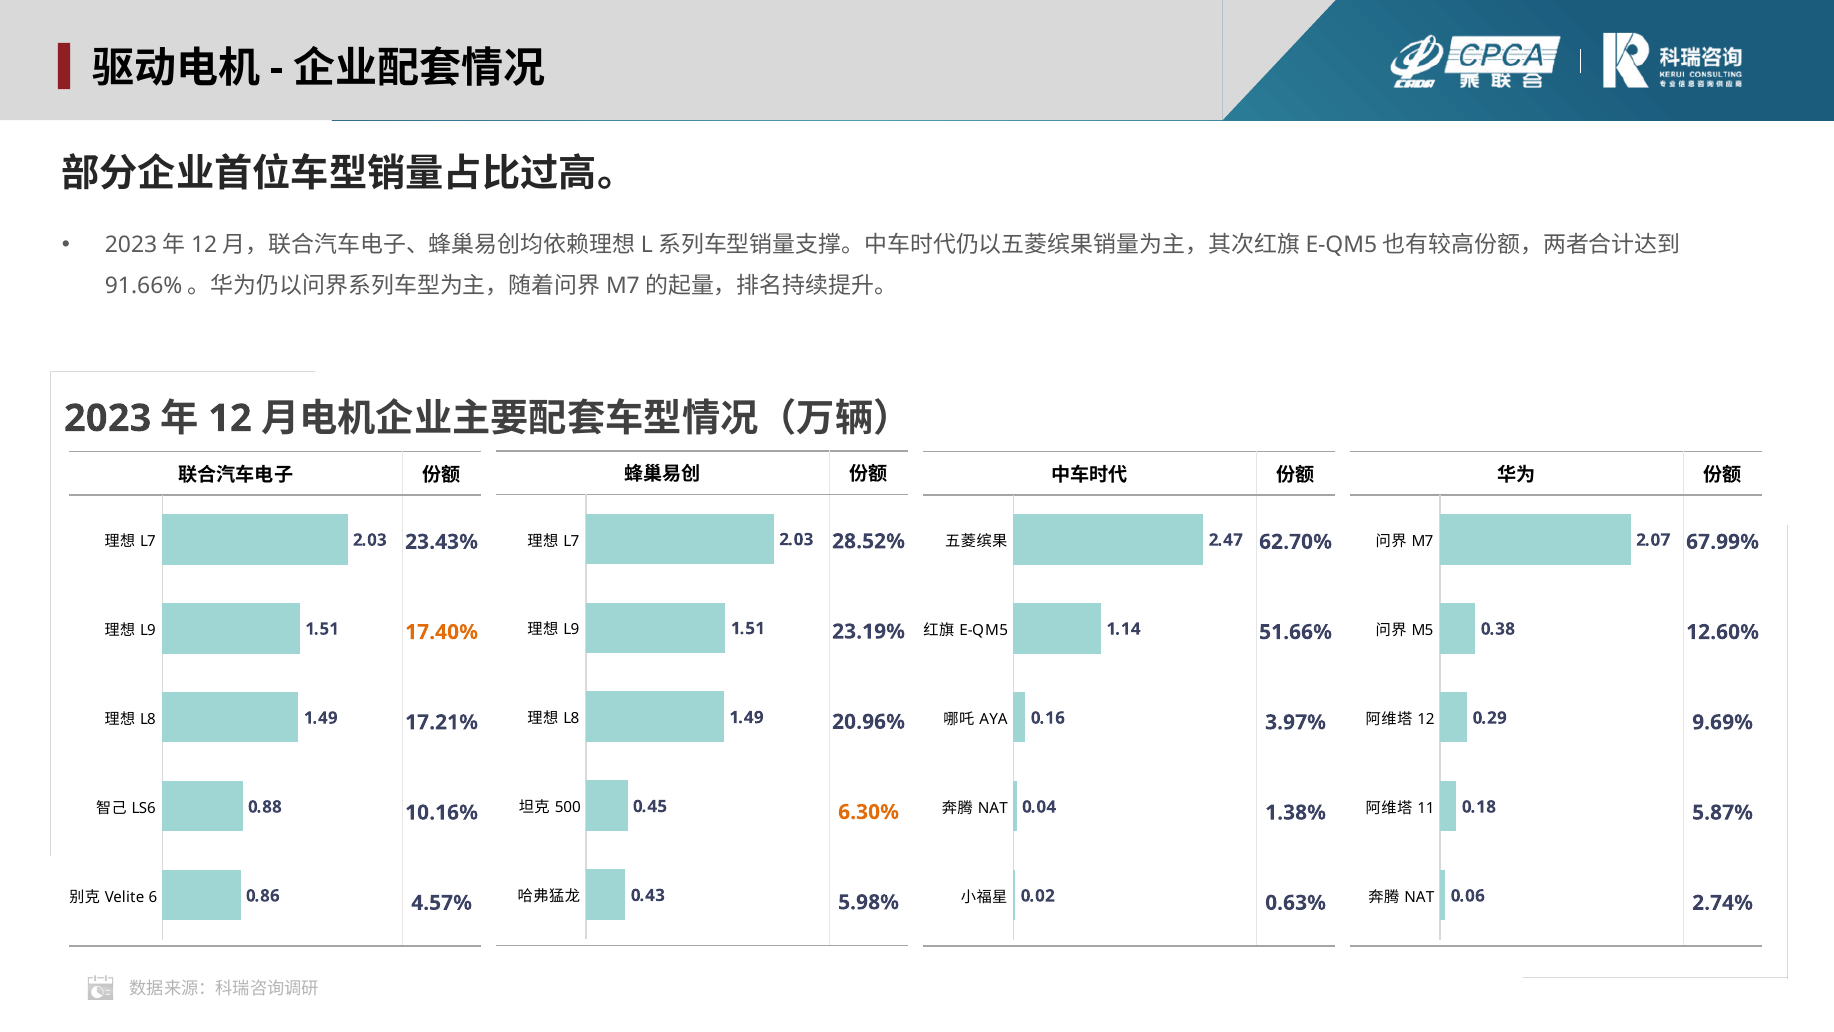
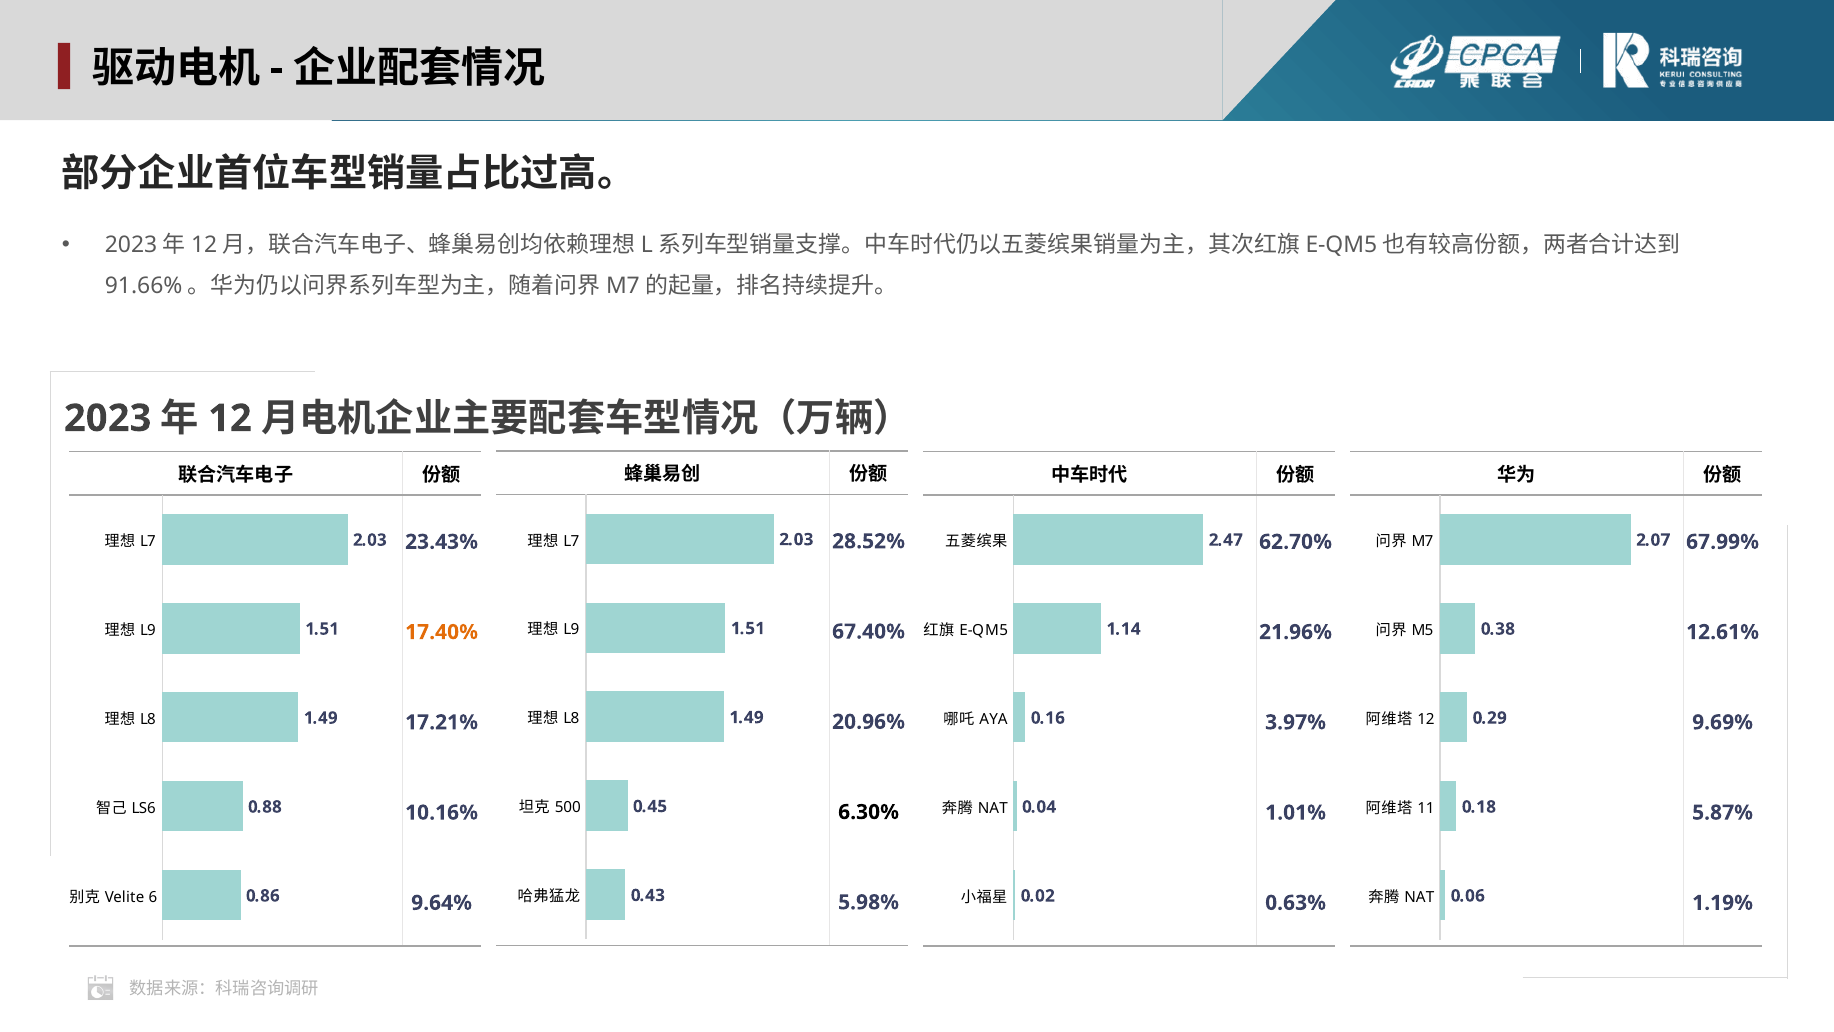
23.19%: 23.19% -> 67.40% (869, 631)
51.66%: 51.66% -> 21.96% (1296, 632)
12.60%: 12.60% -> 12.61% (1723, 632)
6.30% colour: orange -> black (869, 812)
1.38%: 1.38% -> 1.01% (1296, 812)
4.57%: 4.57% -> 9.64% (442, 903)
2.74%: 2.74% -> 1.19% (1723, 903)
